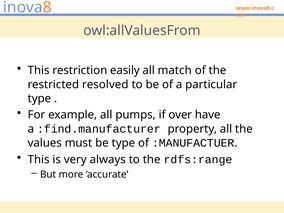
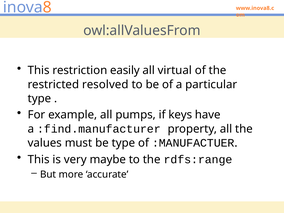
match: match -> virtual (175, 70)
over: over -> keys (180, 115)
always: always -> maybe (108, 159)
